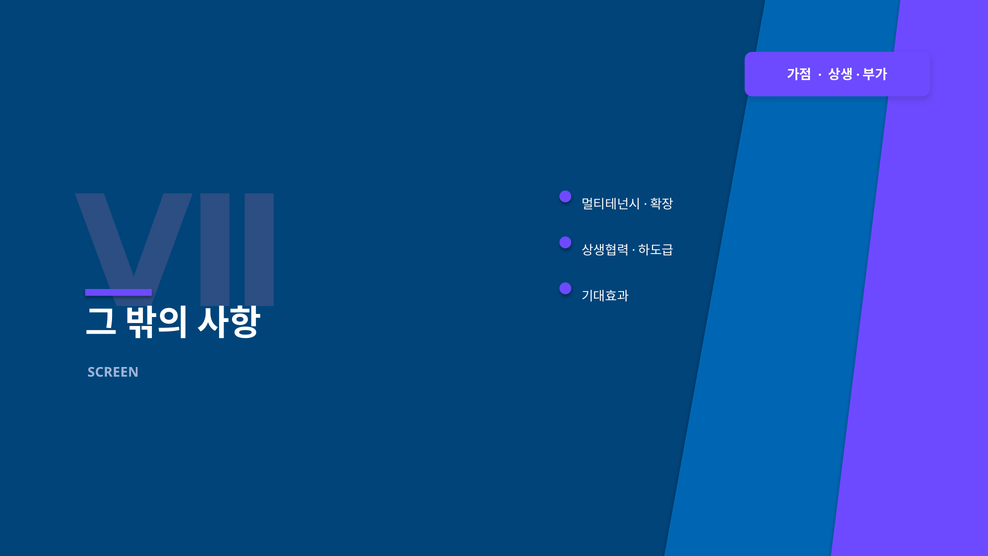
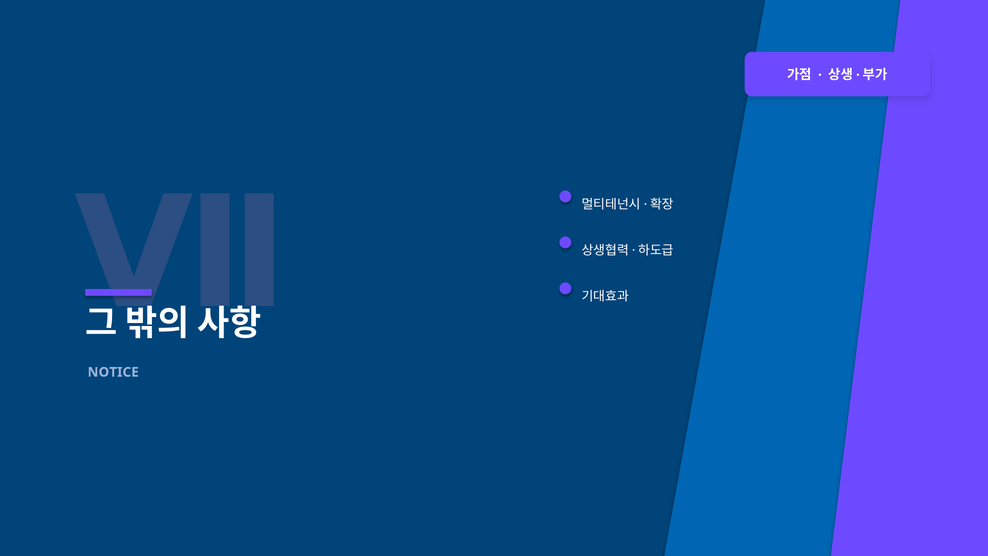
SCREEN: SCREEN -> NOTICE (113, 372)
